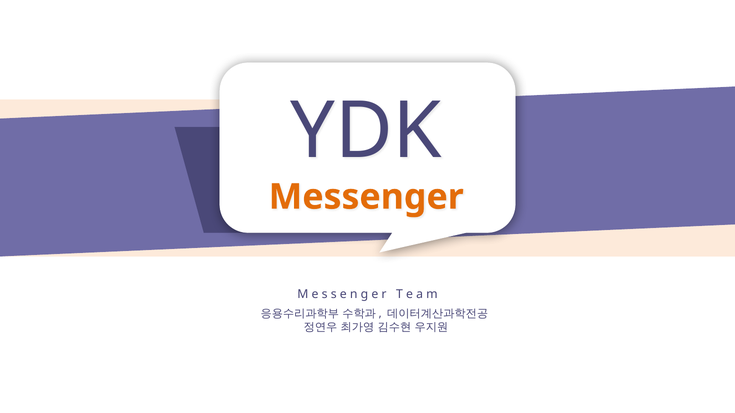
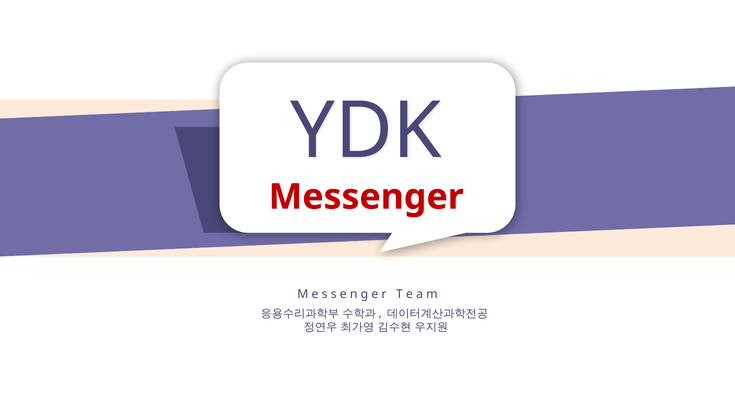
Messenger colour: orange -> red (366, 197)
